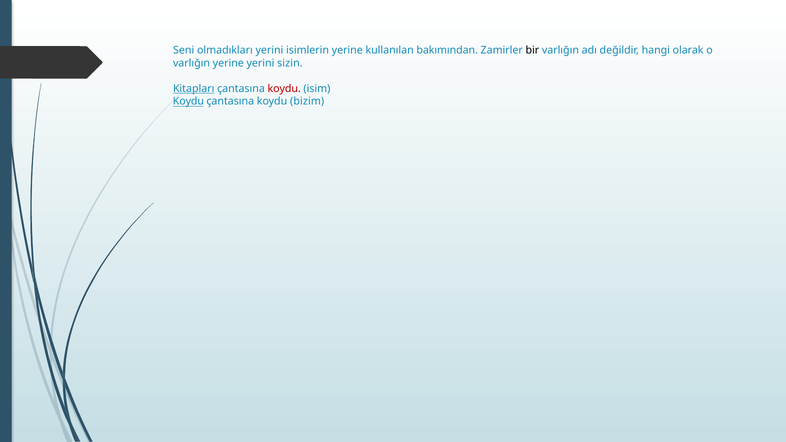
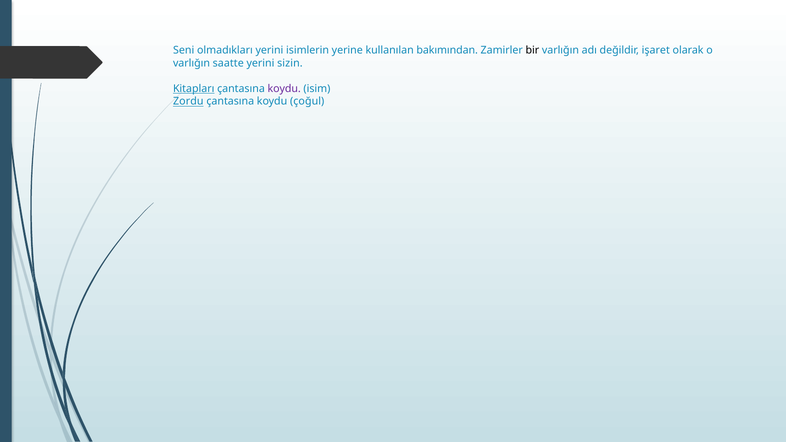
hangi: hangi -> işaret (656, 50)
varlığın yerine: yerine -> saatte (228, 63)
koydu colour: red -> purple (284, 89)
Koydu: Koydu -> Zordu (188, 101)
bizim: bizim -> çoğul (307, 101)
